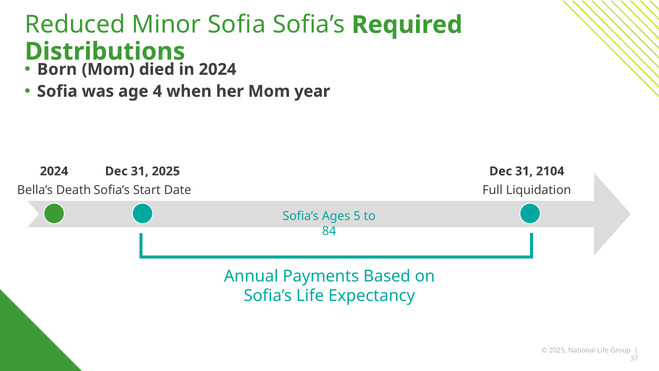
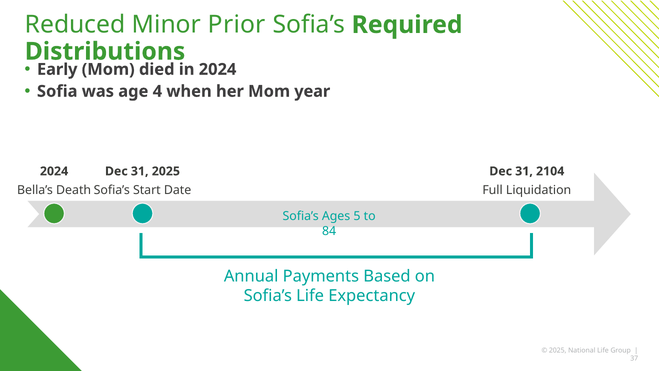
Minor Sofia: Sofia -> Prior (237, 25)
Born: Born -> Early (57, 69)
